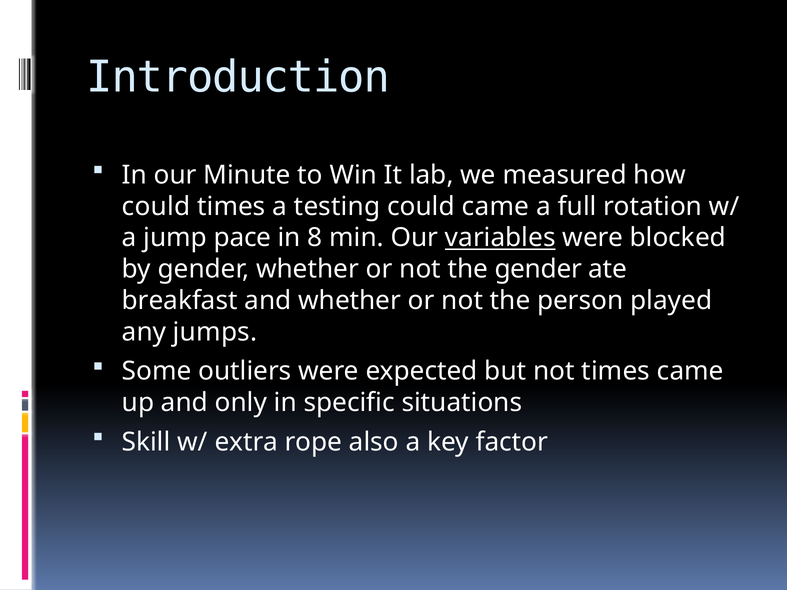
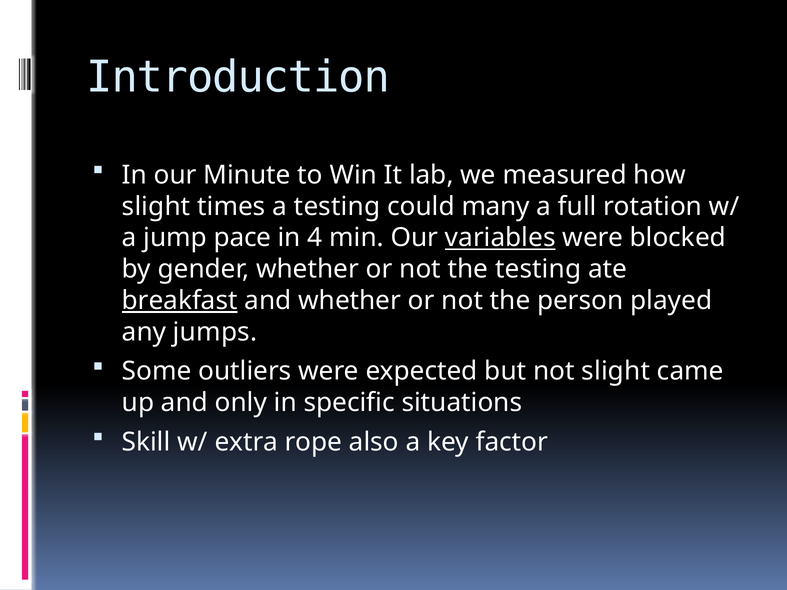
could: could -> slight (156, 206)
could came: came -> many (496, 206)
8: 8 -> 4 (315, 238)
the gender: gender -> testing (538, 269)
breakfast underline: none -> present (180, 301)
not times: times -> slight (616, 371)
